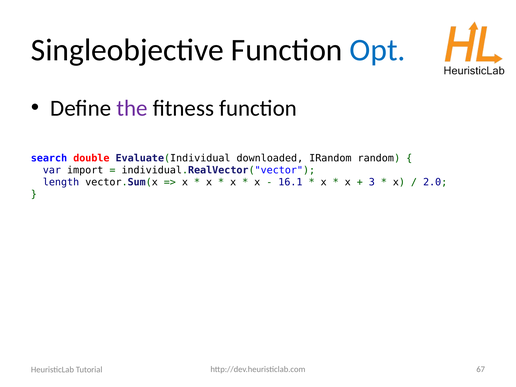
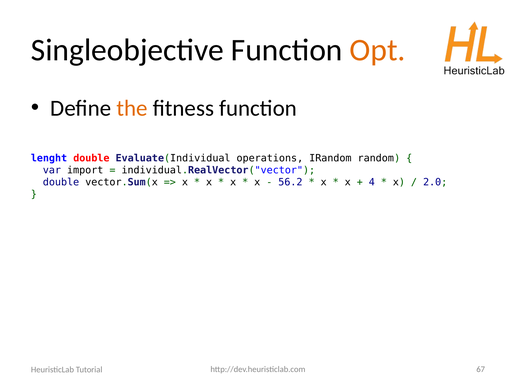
Opt colour: blue -> orange (378, 50)
the colour: purple -> orange (132, 108)
search: search -> lenght (49, 158)
downloaded: downloaded -> operations (270, 158)
length: length -> double (61, 182)
16.1: 16.1 -> 56.2 (290, 182)
3: 3 -> 4 (372, 182)
